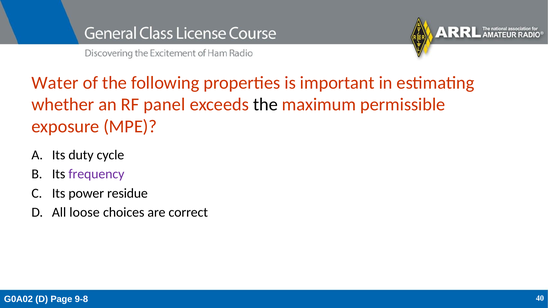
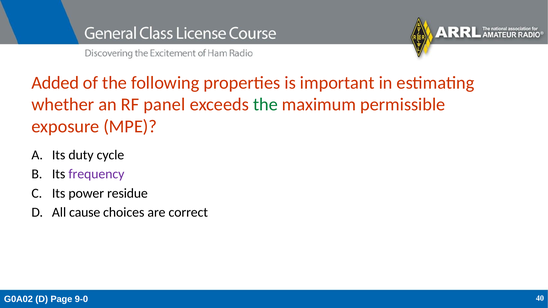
Water: Water -> Added (55, 83)
the colour: black -> green (265, 105)
loose: loose -> cause (85, 213)
9-8: 9-8 -> 9-0 (81, 299)
